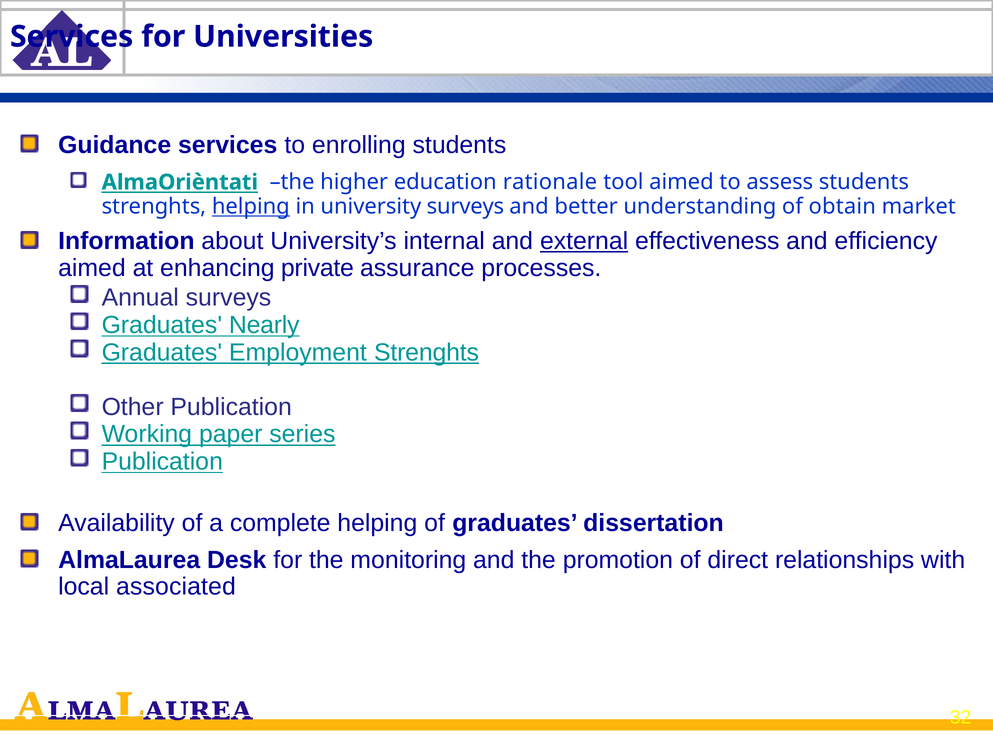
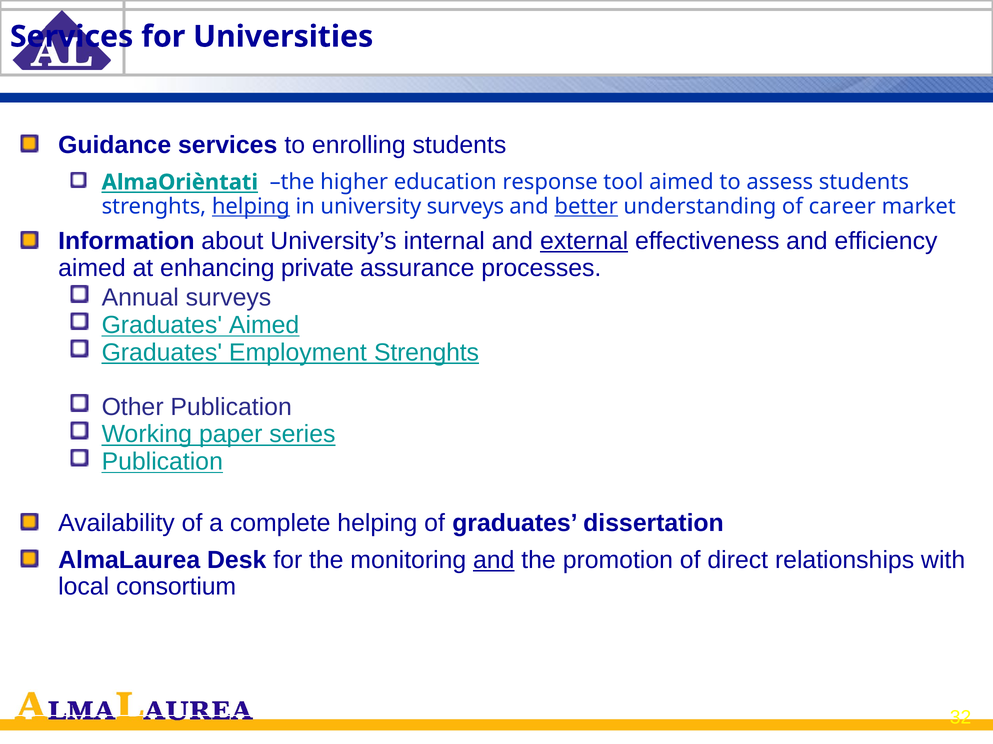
rationale: rationale -> response (550, 182)
better underline: none -> present (586, 207)
obtain: obtain -> career (842, 207)
Graduates Nearly: Nearly -> Aimed (264, 325)
and underline: none -> present (494, 560)
associated: associated -> consortium (176, 587)
